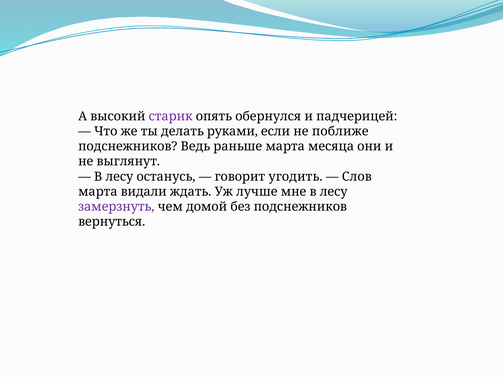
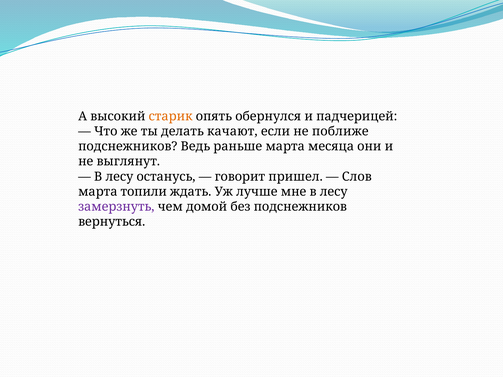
старик colour: purple -> orange (171, 116)
руками: руками -> качают (232, 131)
угодить: угодить -> пришел (296, 177)
видали: видали -> топили (144, 192)
